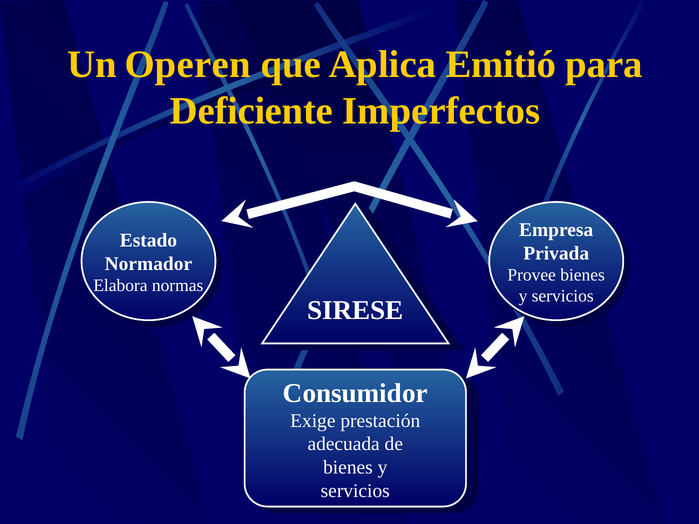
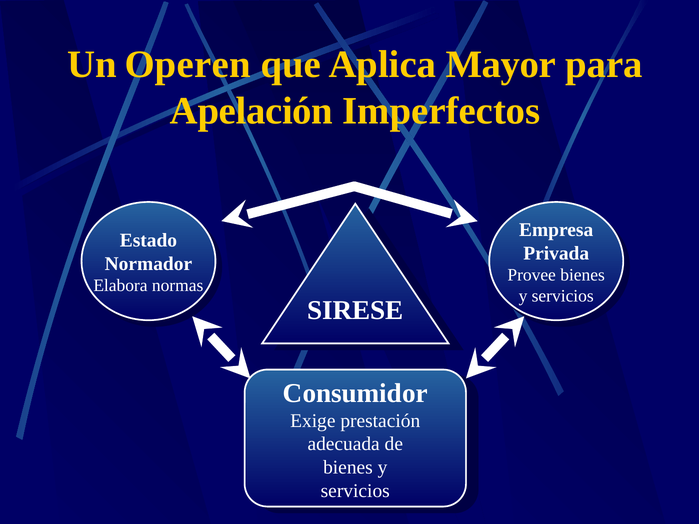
Emitió: Emitió -> Mayor (501, 64)
Deficiente: Deficiente -> Apelación (251, 111)
